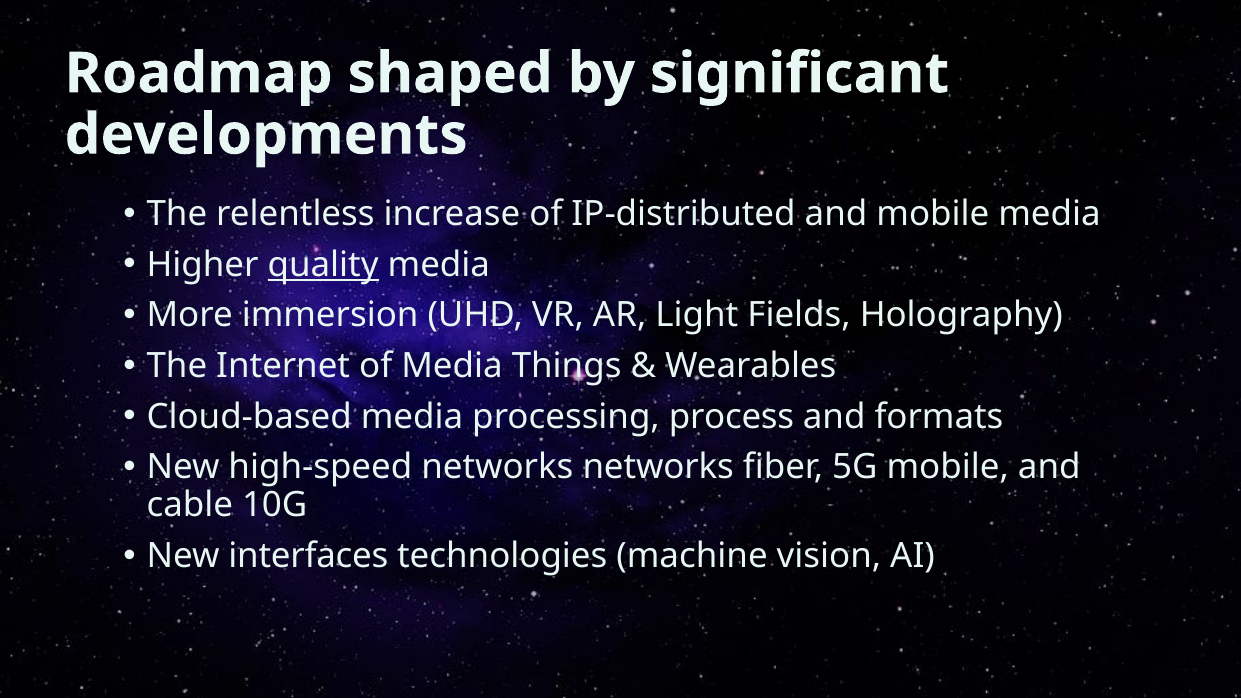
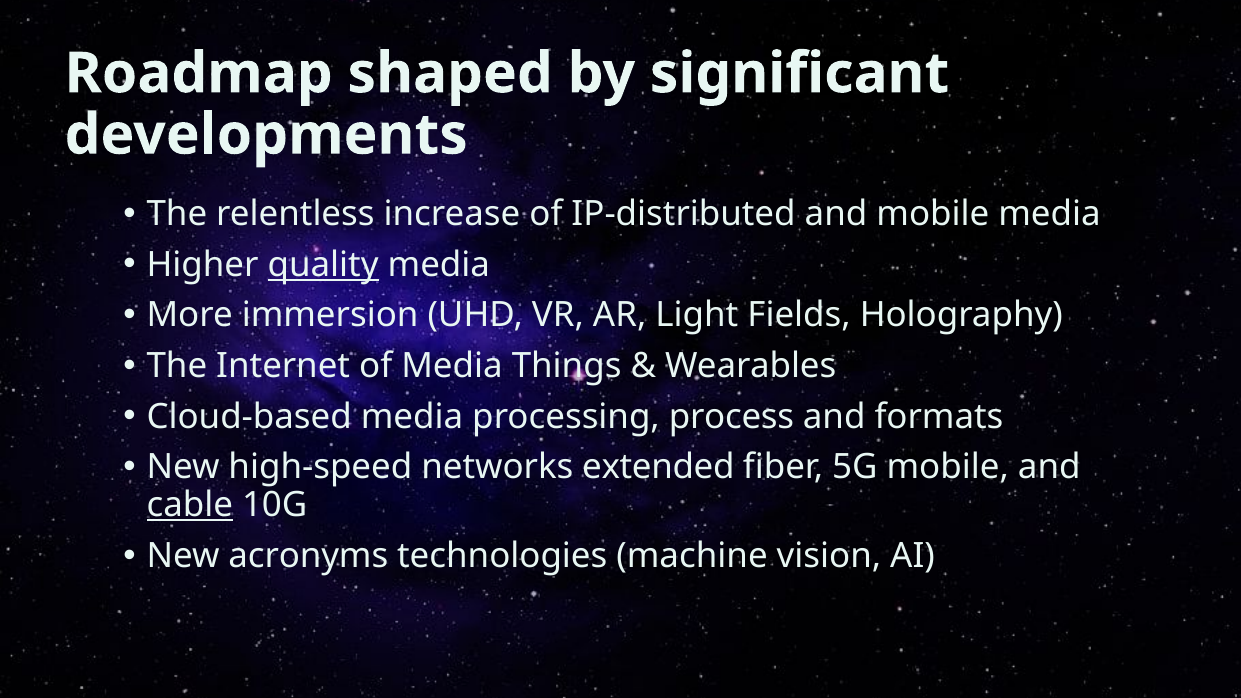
networks networks: networks -> extended (658, 467)
cable underline: none -> present (190, 505)
interfaces: interfaces -> acronyms (308, 556)
